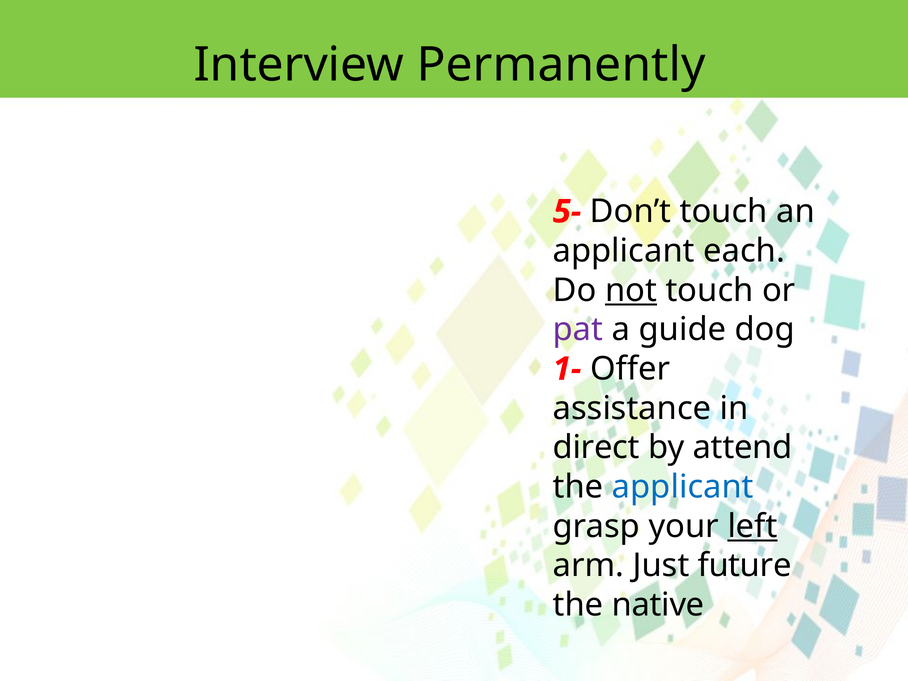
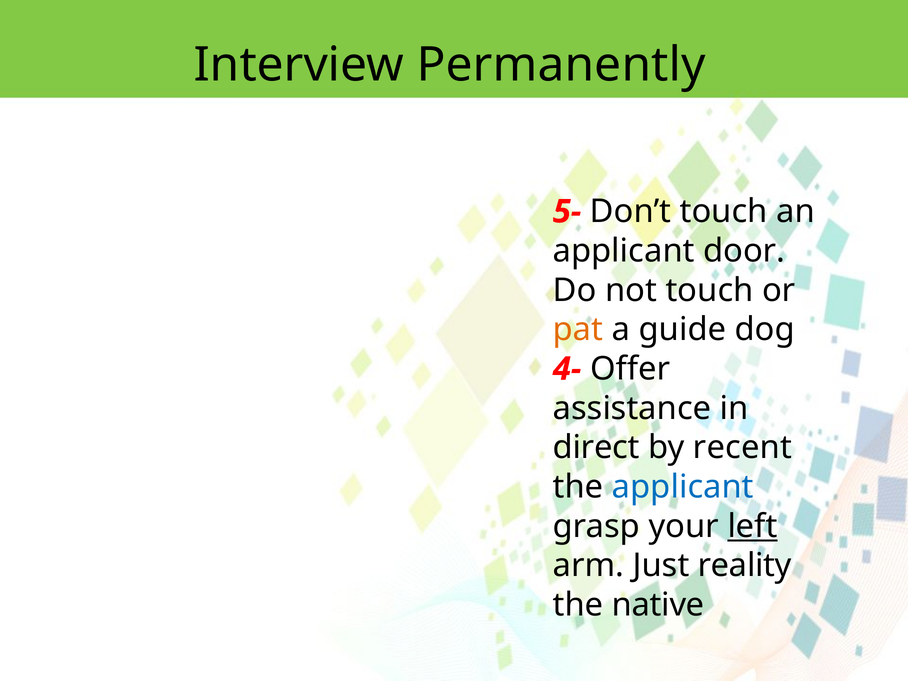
each: each -> door (744, 251)
not underline: present -> none (631, 290)
pat colour: purple -> orange (578, 330)
1-: 1- -> 4- (567, 369)
attend: attend -> recent (742, 448)
future: future -> reality (745, 566)
